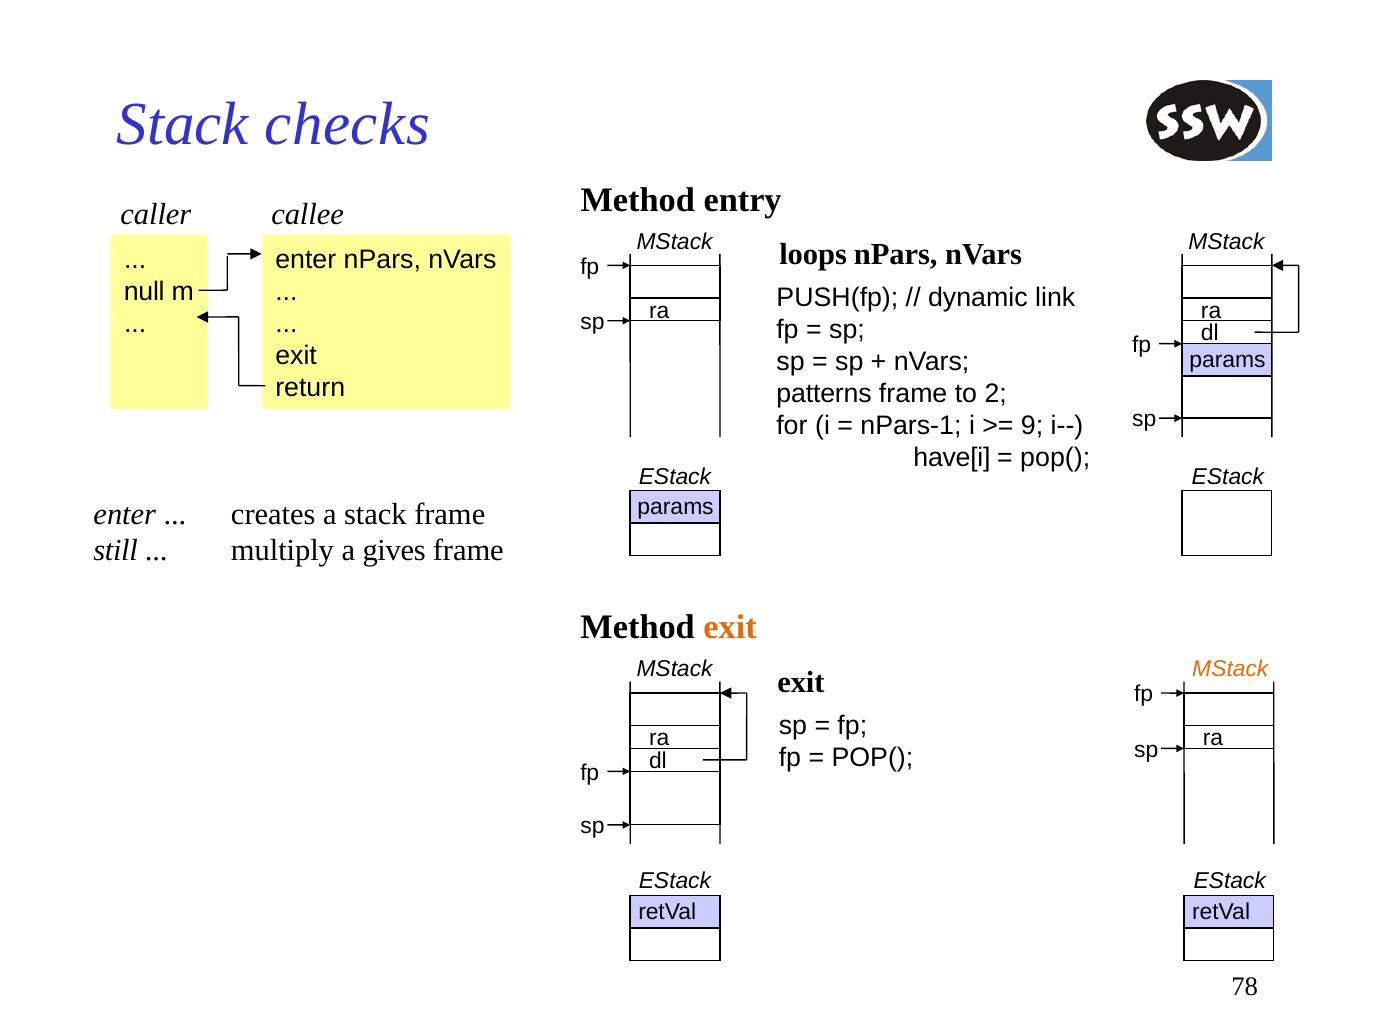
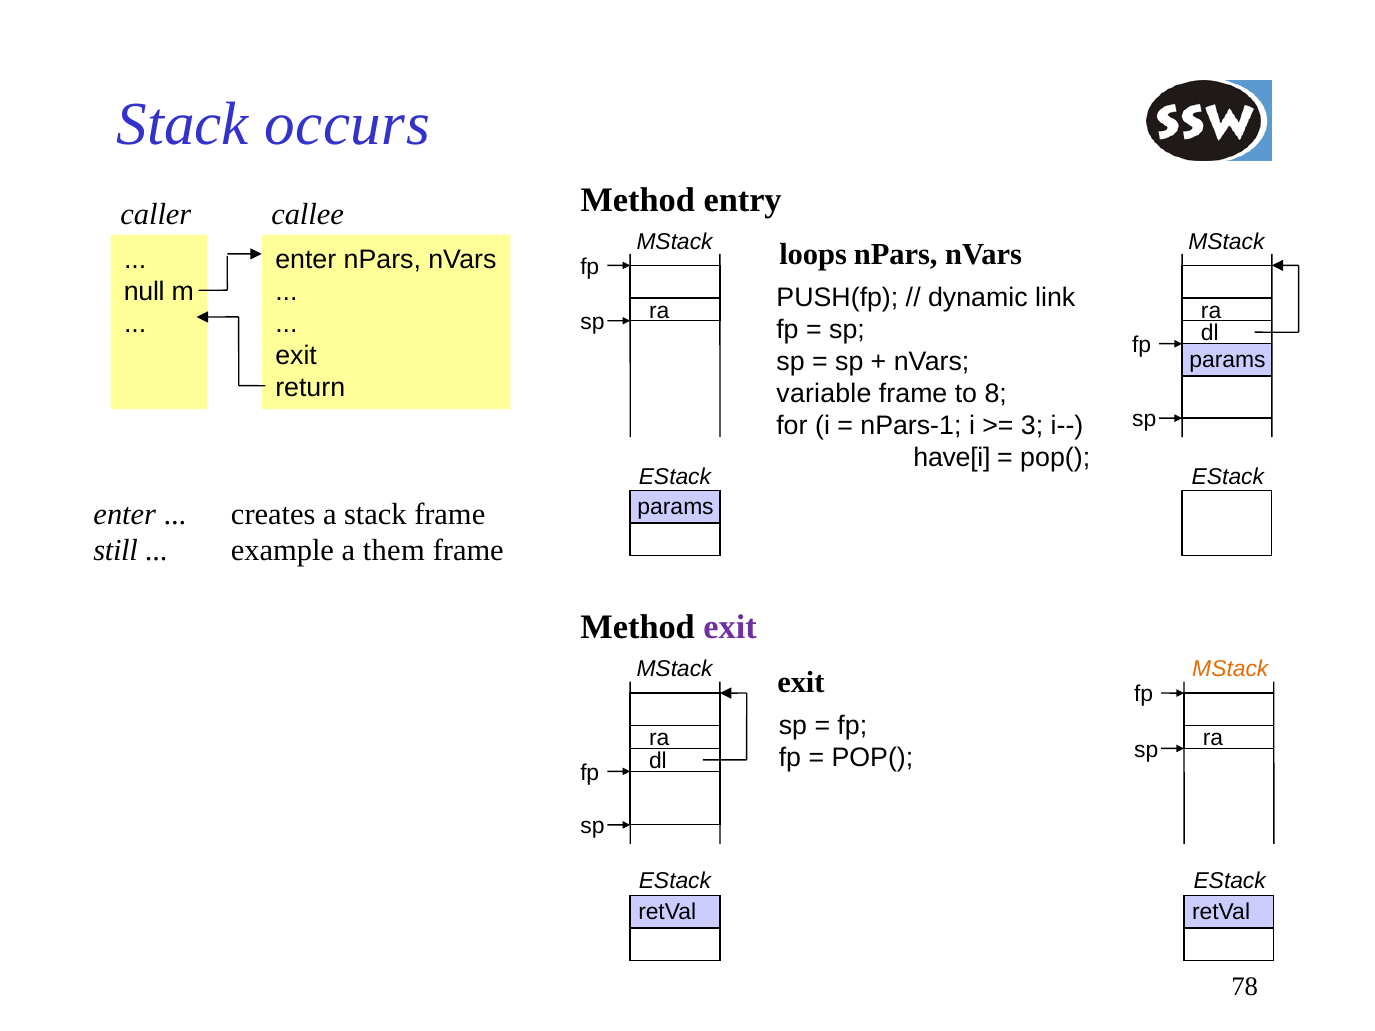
checks: checks -> occurs (347, 125)
patterns: patterns -> variable (824, 394)
2: 2 -> 8 (996, 394)
9: 9 -> 3 (1032, 426)
multiply: multiply -> example (283, 551)
gives: gives -> them (394, 551)
exit colour: orange -> purple (730, 628)
